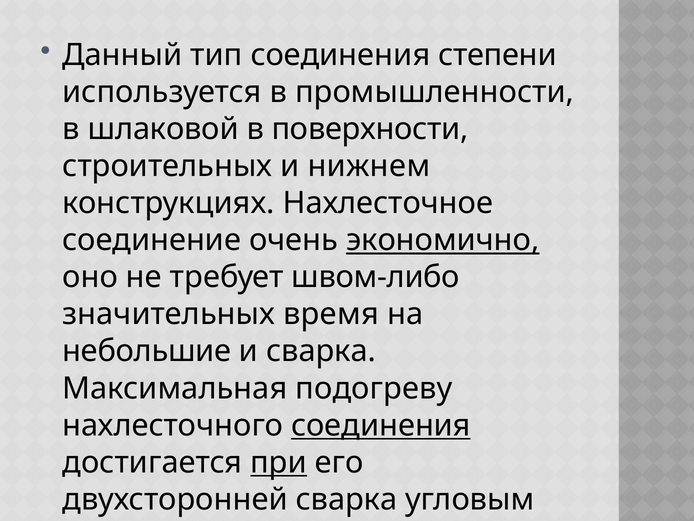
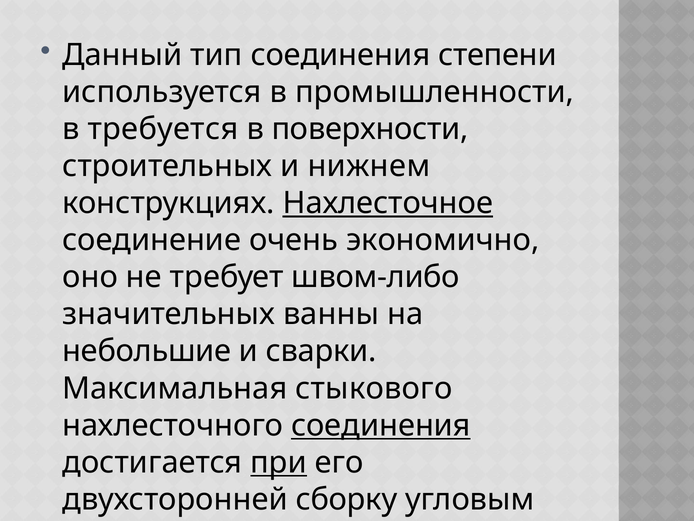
шлаковой: шлаковой -> требуется (163, 129)
Нахлесточное underline: none -> present (388, 203)
экономично underline: present -> none (443, 240)
время: время -> ванны (331, 314)
и сварка: сварка -> сварки (321, 351)
подогреву: подогреву -> стыкового (374, 388)
двухсторонней сварка: сварка -> сборку (347, 499)
